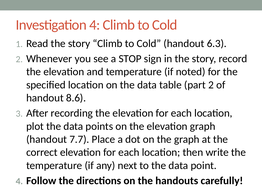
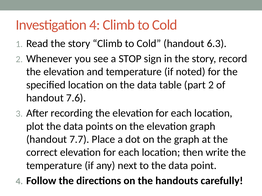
8.6: 8.6 -> 7.6 (76, 98)
